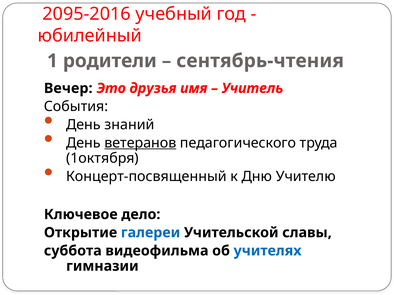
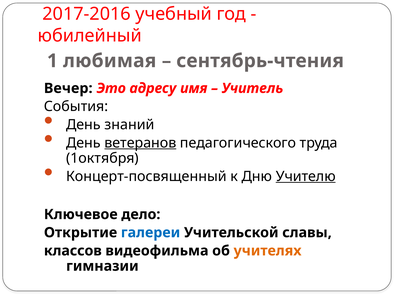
2095-2016: 2095-2016 -> 2017-2016 (87, 14)
родители: родители -> любимая (110, 61)
друзья: друзья -> адресу (153, 88)
Учителю underline: none -> present (306, 177)
суббота: суббота -> классов (73, 251)
учителях colour: blue -> orange (268, 251)
